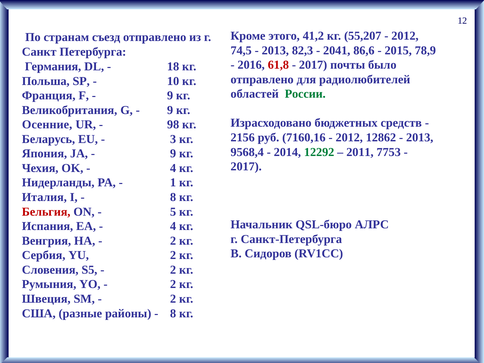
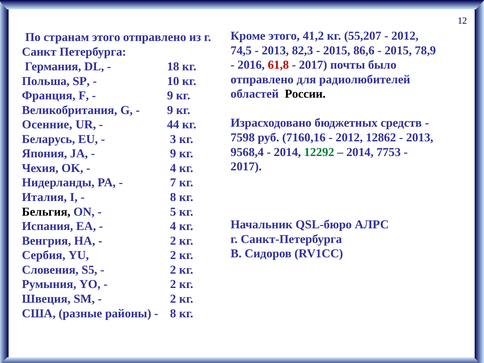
странам съезд: съезд -> этого (106, 37)
2041: 2041 -> 2015 (337, 50)
России colour: green -> black (305, 94)
98: 98 -> 44 (173, 125)
2156: 2156 -> 7598 (243, 137)
2011: 2011 -> 2014 (360, 152)
1: 1 -> 7 (173, 183)
Бельгия colour: red -> black (46, 212)
